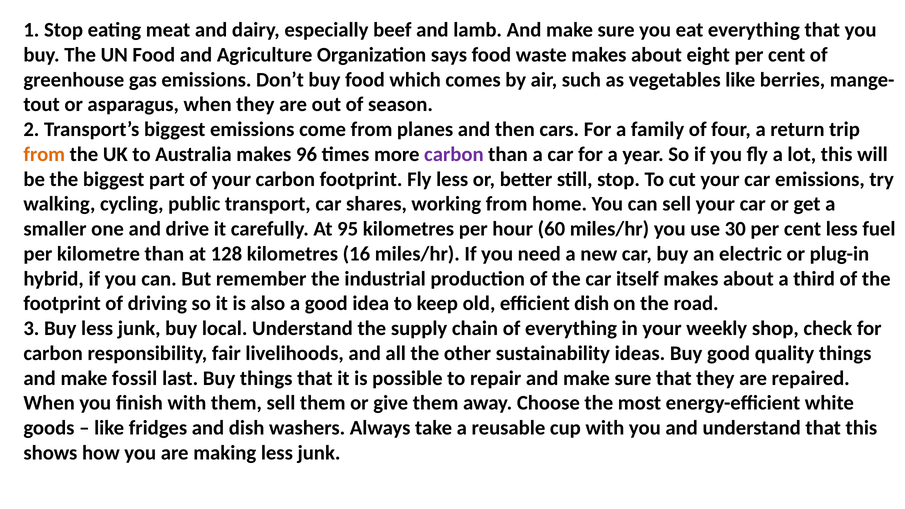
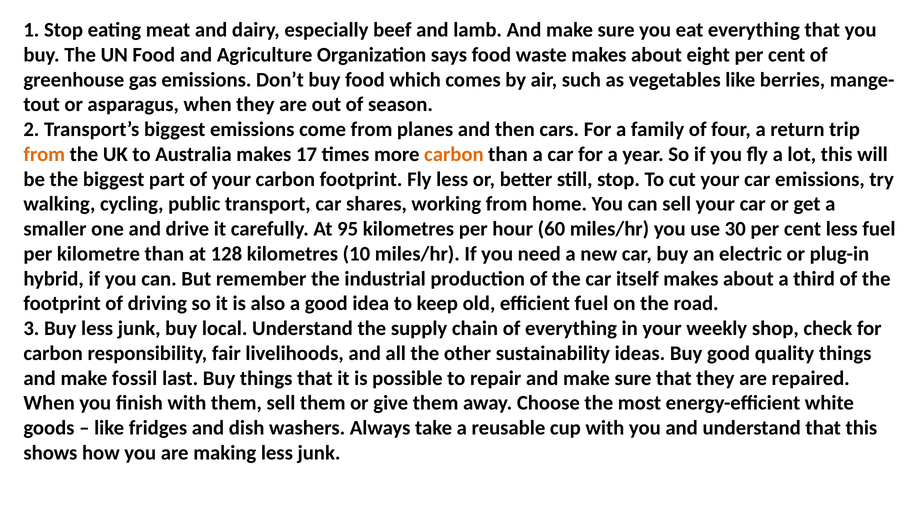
96: 96 -> 17 (307, 154)
carbon colour: purple -> orange (454, 154)
16: 16 -> 10 (356, 254)
efficient dish: dish -> fuel (591, 304)
